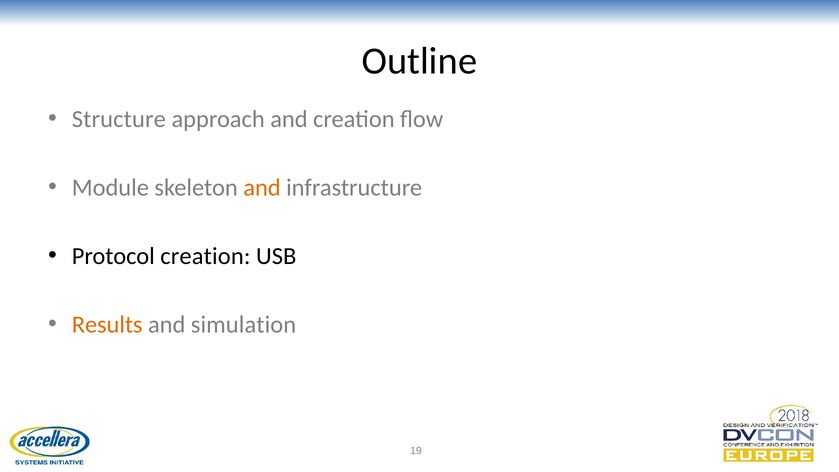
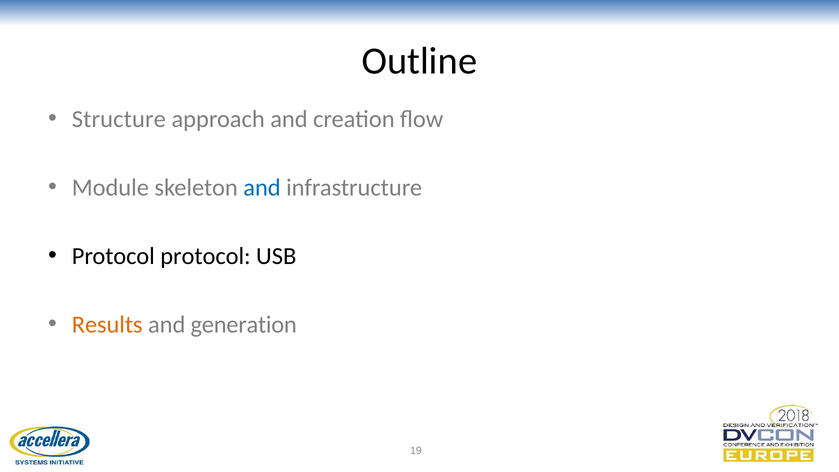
and colour: orange -> blue (262, 188)
Protocol creation: creation -> protocol (205, 256)
simulation: simulation -> generation (244, 324)
